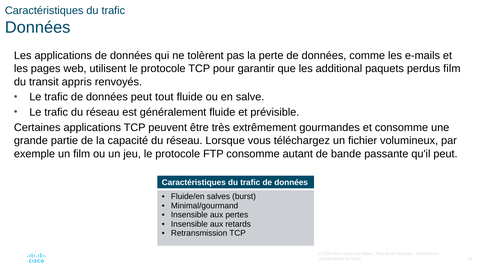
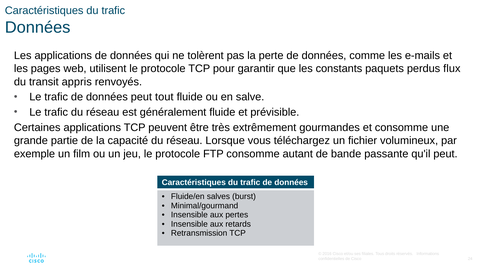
additional: additional -> constants (339, 69)
perdus film: film -> flux (452, 69)
